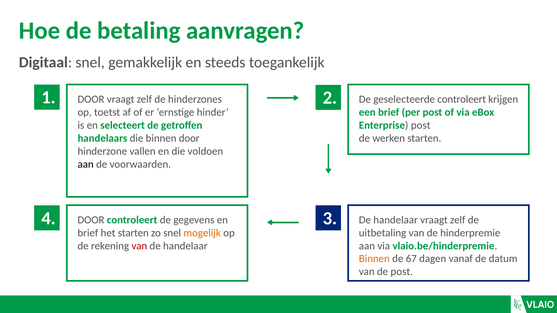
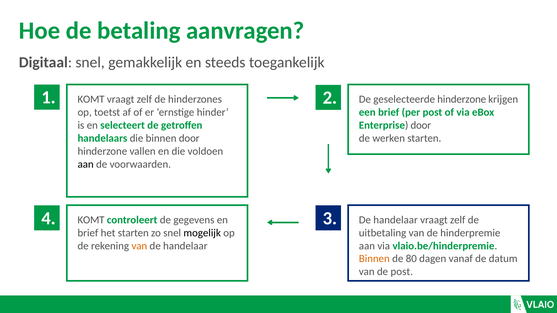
geselecteerde controleert: controleert -> hinderzone (462, 99)
DOOR: DOOR -> KOMT (91, 99)
Enterprise post: post -> door (421, 125)
DOOR: DOOR -> KOMT (91, 220)
mogelijk colour: orange -> black (202, 233)
van colour: red -> orange (139, 246)
67: 67 -> 80 (411, 259)
